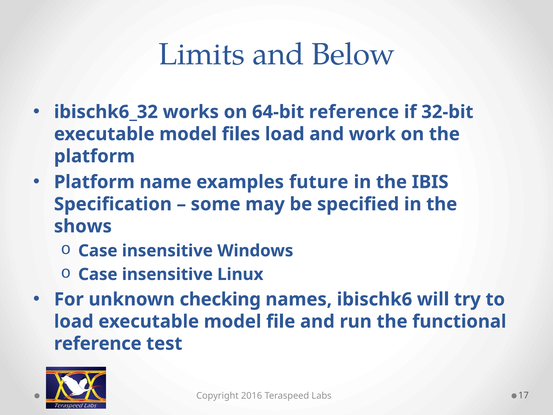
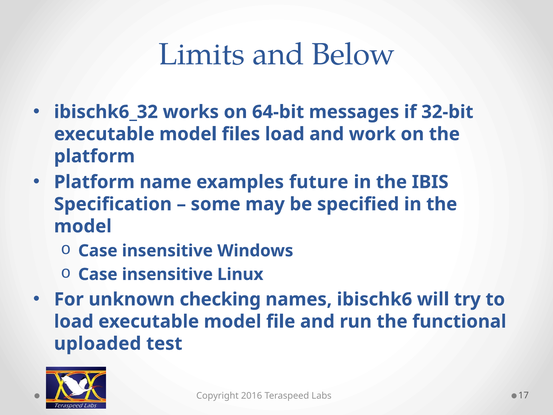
64-bit reference: reference -> messages (354, 112)
shows: shows -> model (83, 226)
reference: reference -> uploaded (98, 343)
